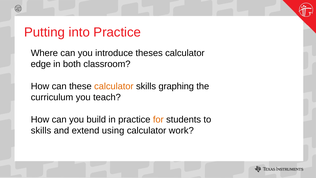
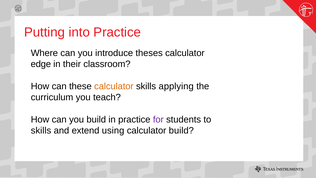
both: both -> their (72, 64)
graphing: graphing -> applying (176, 86)
for colour: orange -> purple (158, 119)
calculator work: work -> build (181, 130)
